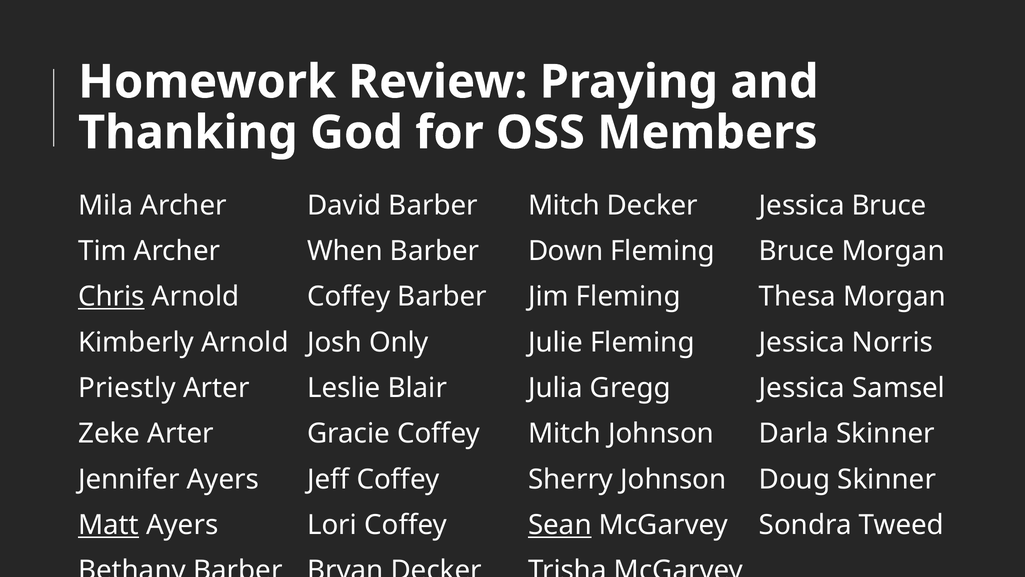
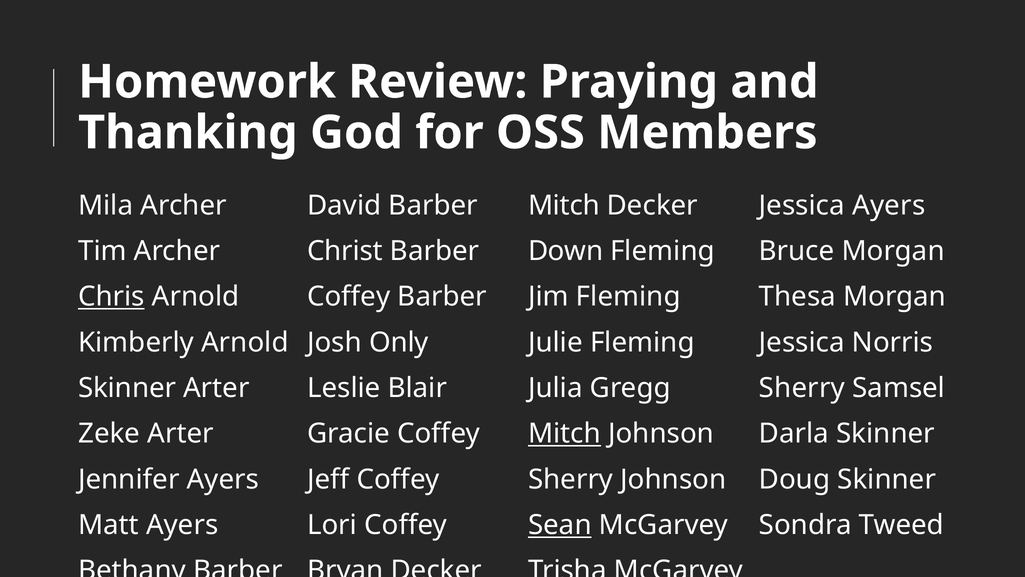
Jessica Bruce: Bruce -> Ayers (889, 205)
When: When -> Christ (345, 251)
Priestly: Priestly -> Skinner (127, 388)
Gregg Jessica: Jessica -> Sherry (802, 388)
Mitch underline: none -> present (564, 433)
Matt underline: present -> none (109, 525)
